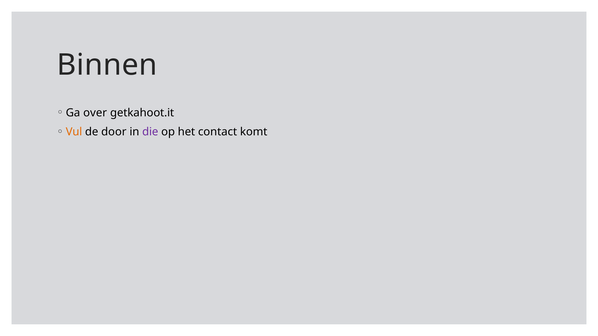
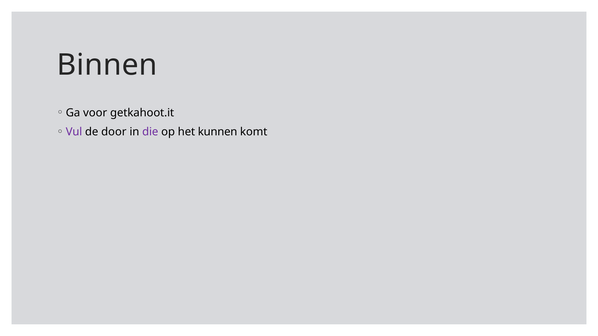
over: over -> voor (95, 113)
Vul colour: orange -> purple (74, 132)
contact: contact -> kunnen (218, 132)
